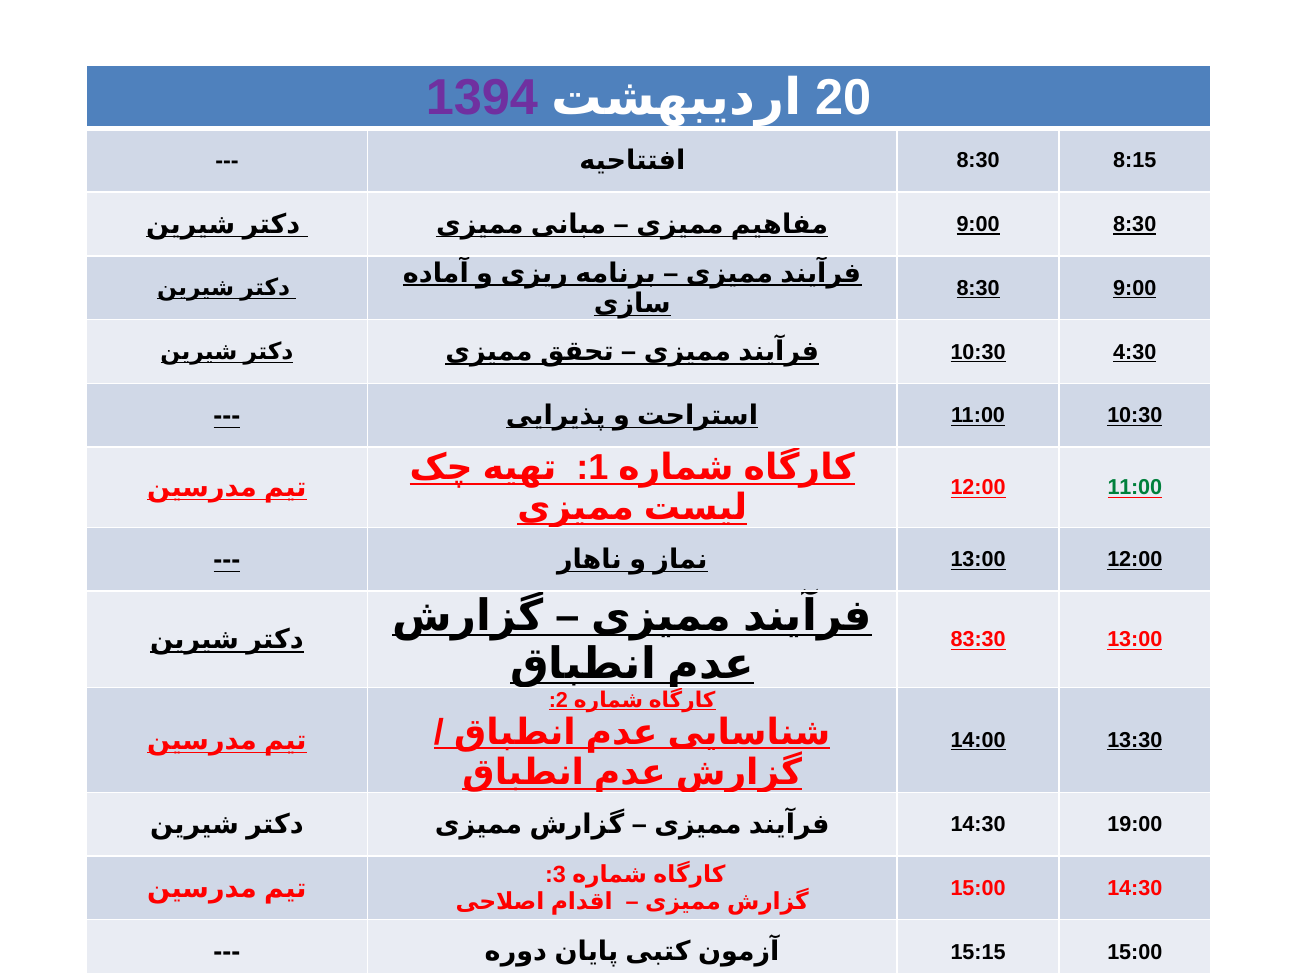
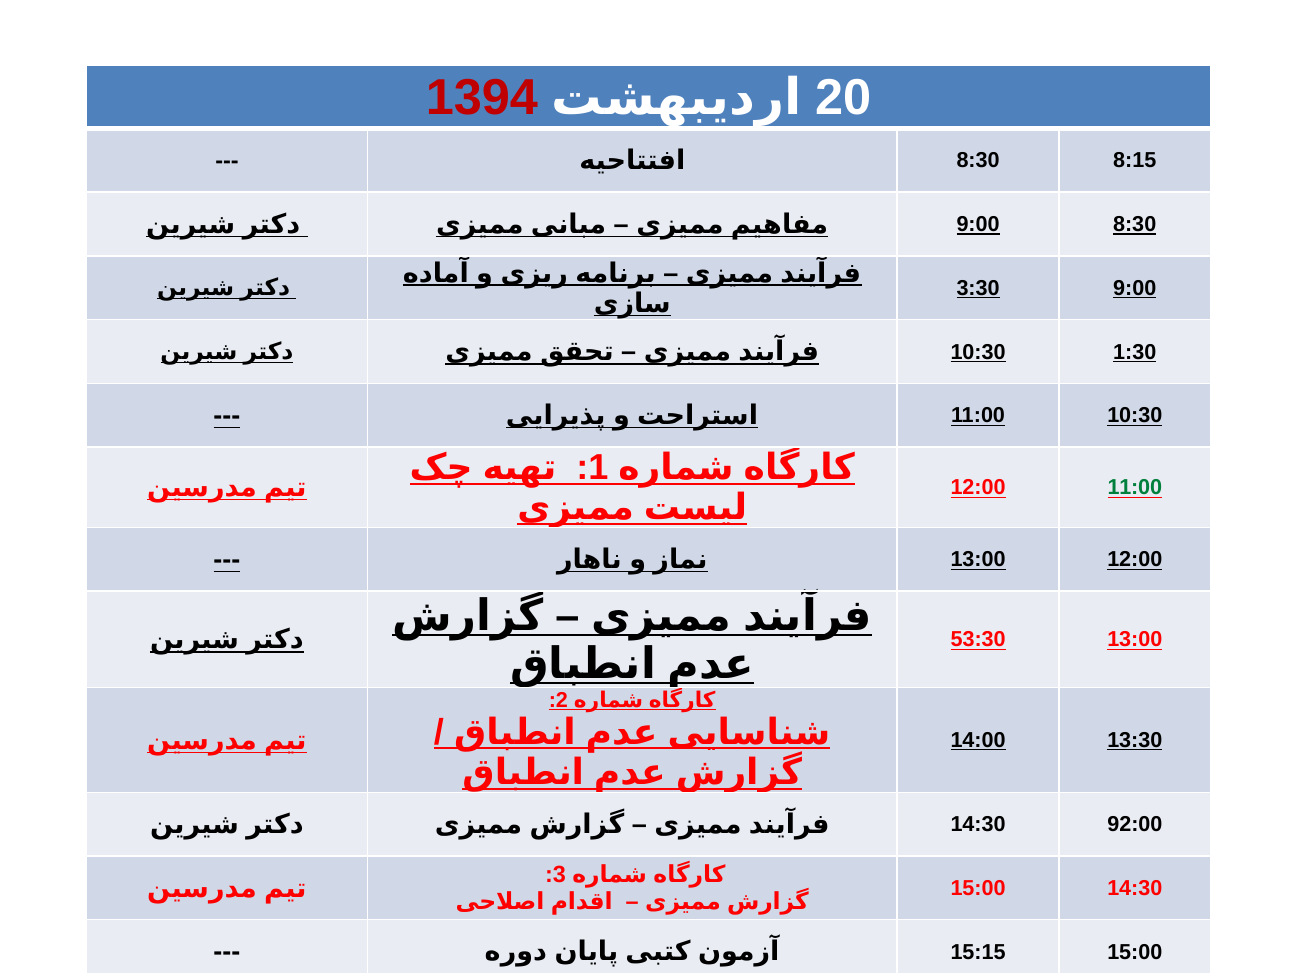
1394 colour: purple -> red (482, 98)
8:30: 8:30 -> 3:30 (978, 288)
4:30: 4:30 -> 1:30 (1135, 352)
83:30: 83:30 -> 53:30 (978, 640)
19:00: 19:00 -> 92:00 (1135, 824)
